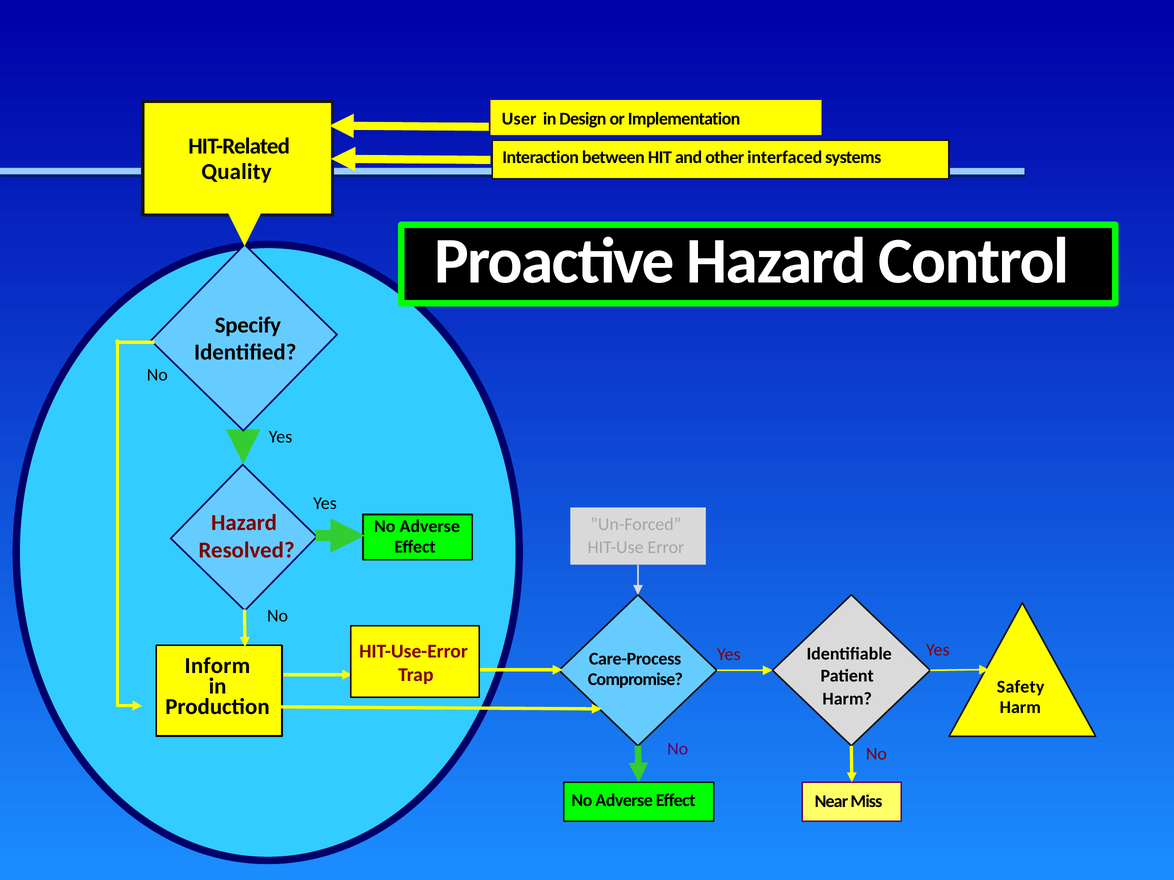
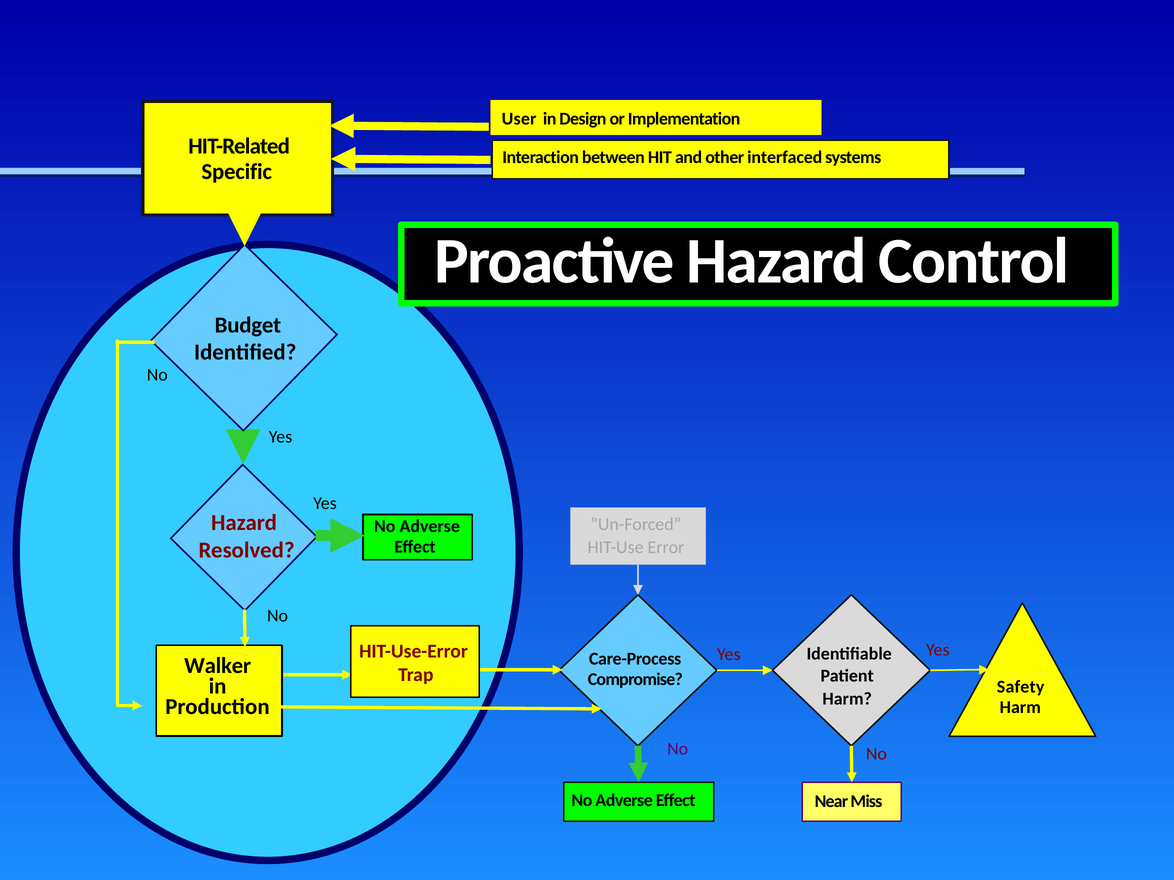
Quality: Quality -> Specific (237, 172)
Specify: Specify -> Budget (248, 325)
Inform: Inform -> Walker (218, 666)
